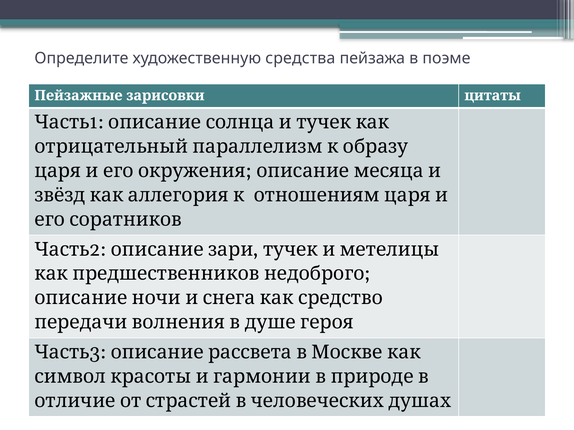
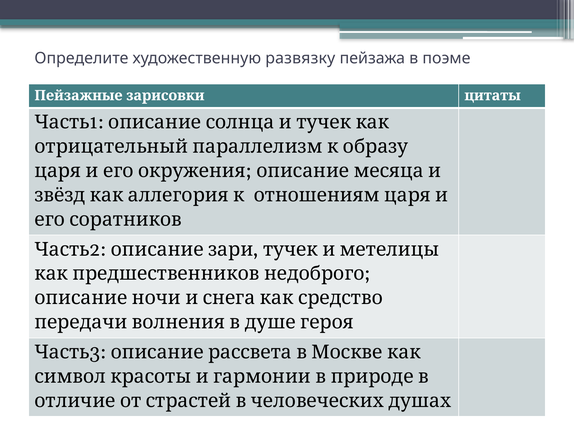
средства: средства -> развязку (300, 58)
